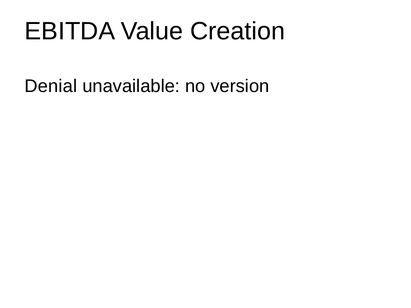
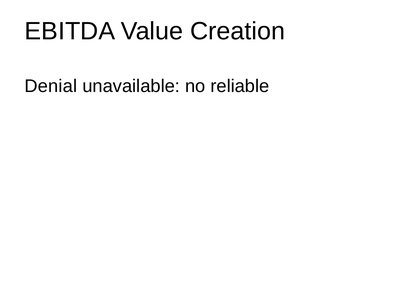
version: version -> reliable (240, 86)
